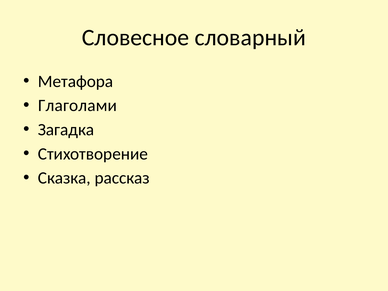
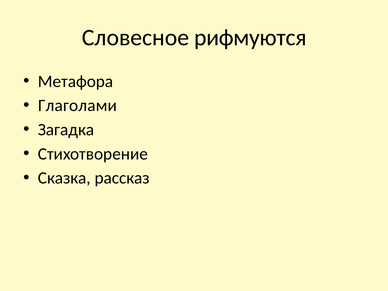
словарный: словарный -> рифмуются (250, 38)
